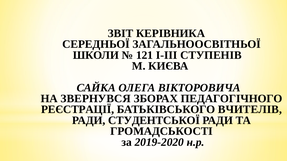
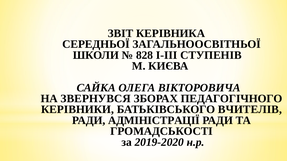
121: 121 -> 828 (145, 55)
РЕЄСТРАЦІЇ: РЕЄСТРАЦІЇ -> КЕРІВНИКИ (77, 110)
СТУДЕНТСЬКОЇ: СТУДЕНТСЬКОЇ -> АДМІНІСТРАЦІЇ (154, 121)
